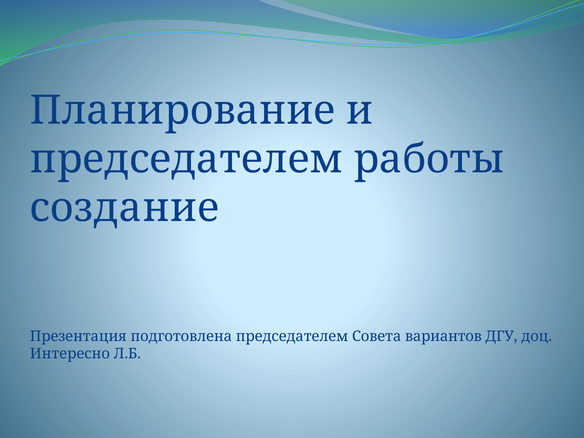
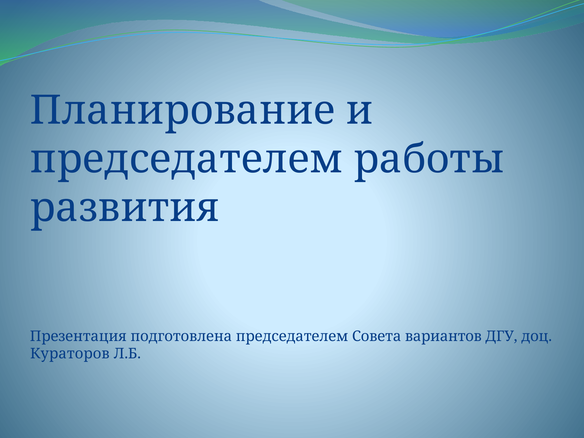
создание: создание -> развития (125, 208)
Интересно: Интересно -> Кураторов (70, 354)
